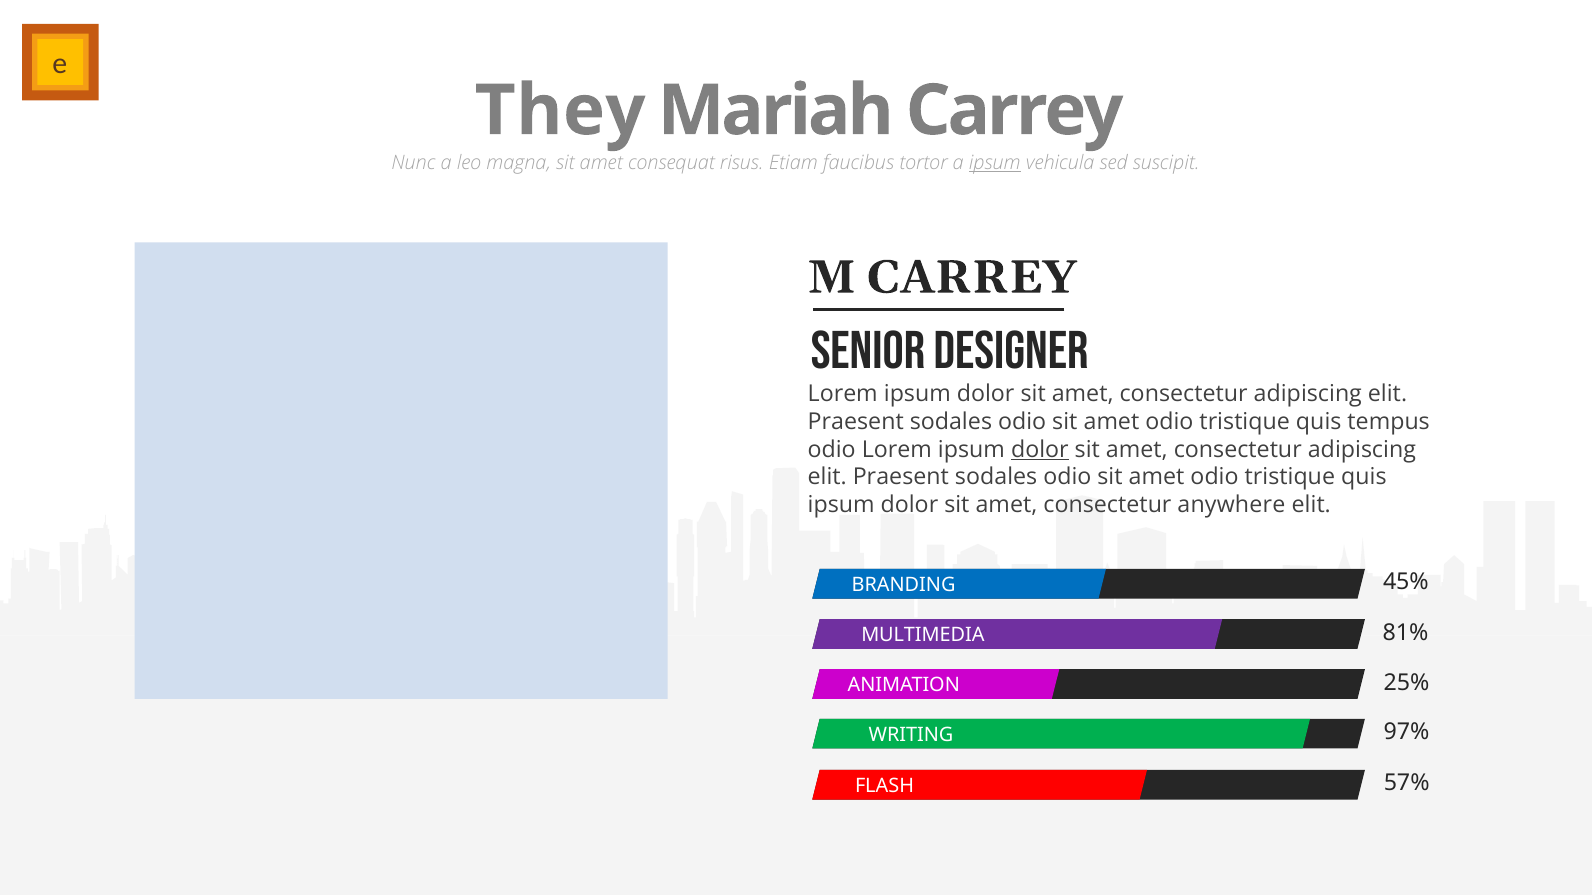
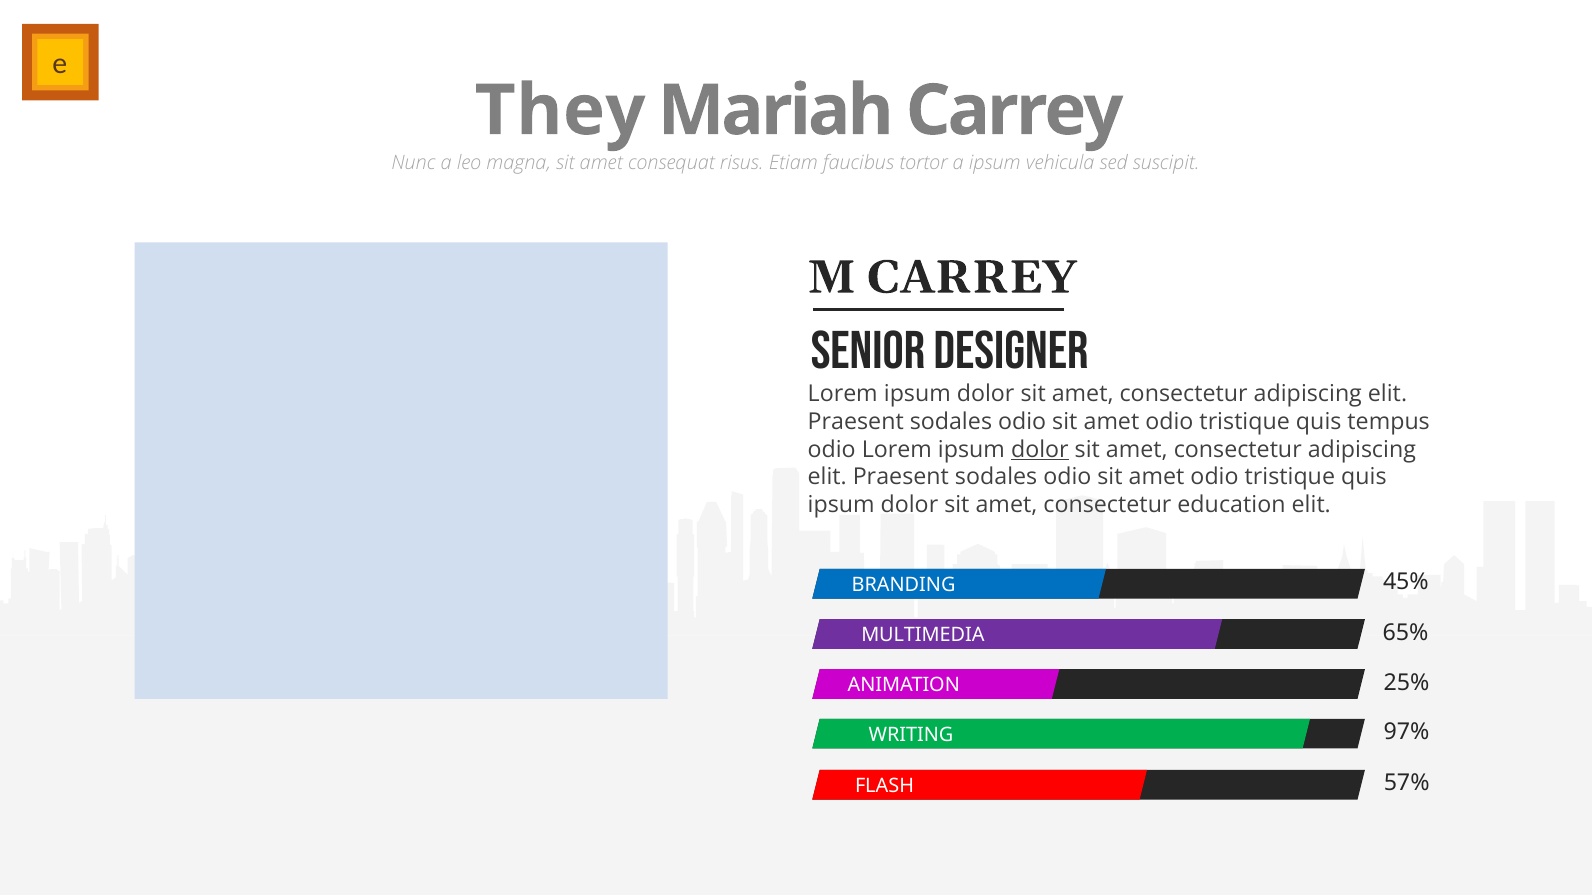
ipsum underline: present -> none (995, 163)
anywhere: anywhere -> education (1231, 505)
81%: 81% -> 65% (1405, 633)
